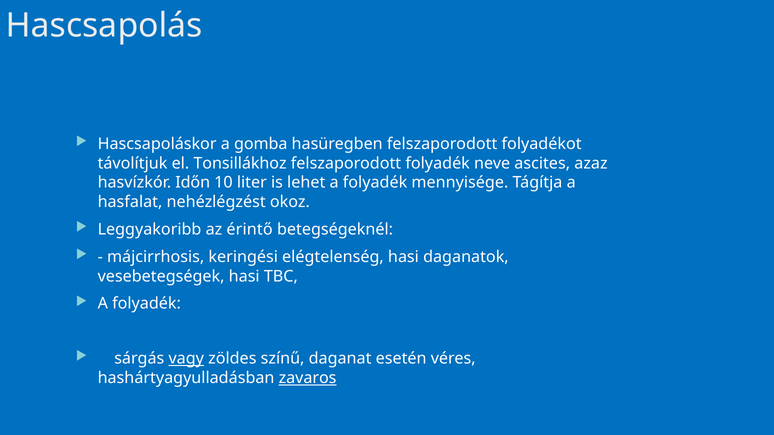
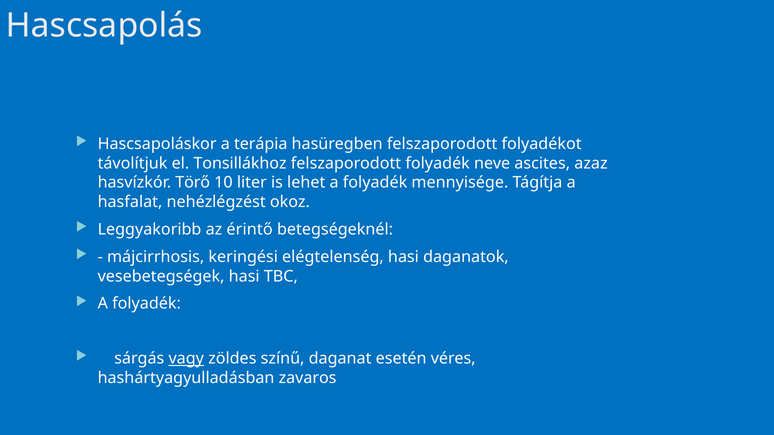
gomba: gomba -> terápia (261, 144)
Időn: Időn -> Törő (193, 183)
zavaros underline: present -> none (308, 378)
